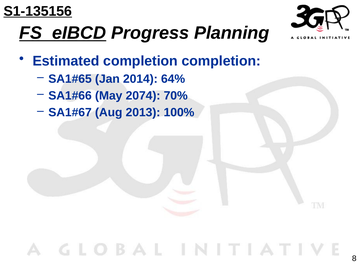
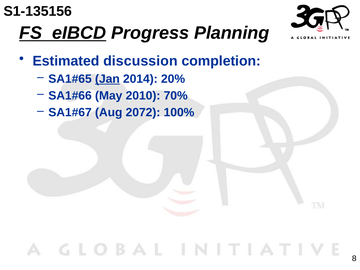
S1-135156 underline: present -> none (38, 11)
Estimated completion: completion -> discussion (140, 61)
Jan underline: none -> present (107, 79)
64%: 64% -> 20% (173, 79)
2074: 2074 -> 2010 (143, 96)
2013: 2013 -> 2072 (143, 113)
